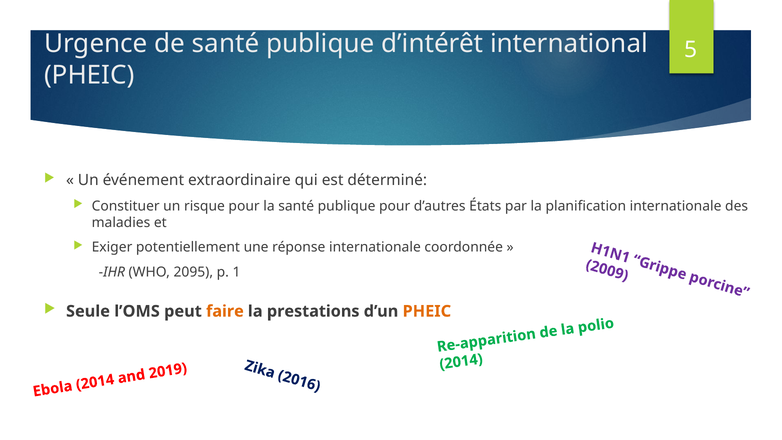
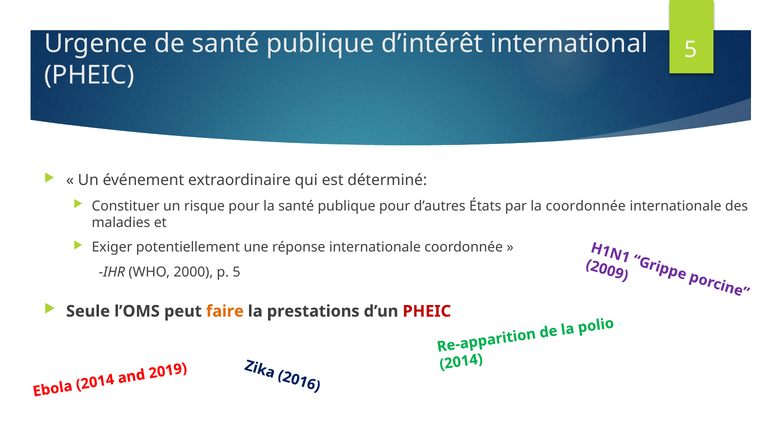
la planification: planification -> coordonnée (586, 206)
2095: 2095 -> 2000 (193, 272)
p 1: 1 -> 5 (237, 272)
PHEIC colour: orange -> red (427, 311)
